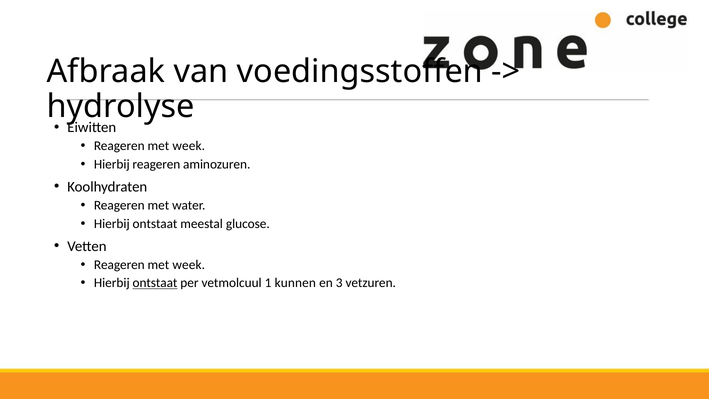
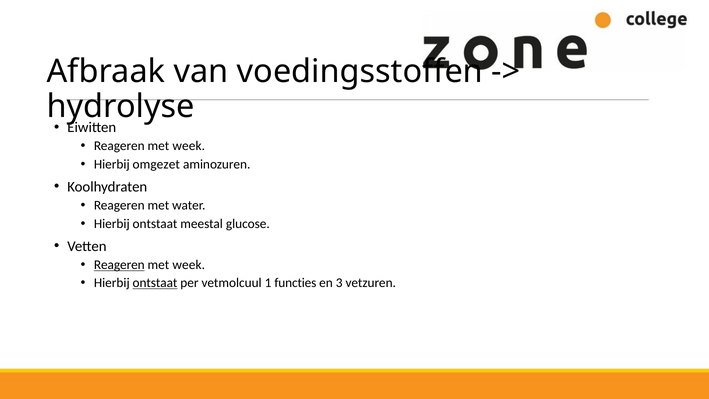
Hierbij reageren: reageren -> omgezet (156, 164)
Reageren underline: none -> present (119, 265)
kunnen: kunnen -> functies (295, 283)
